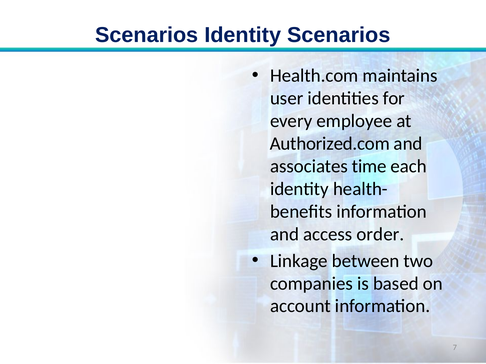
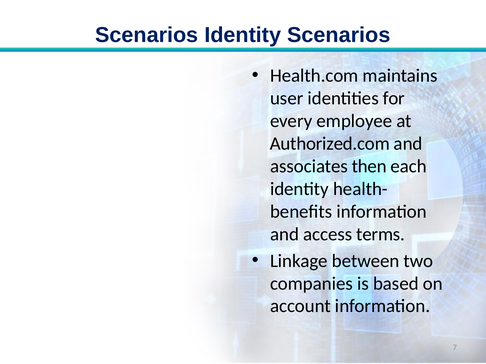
time: time -> then (369, 167)
order: order -> terms (381, 235)
